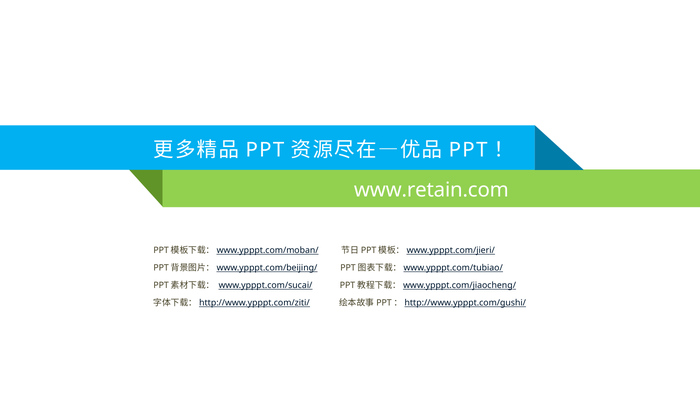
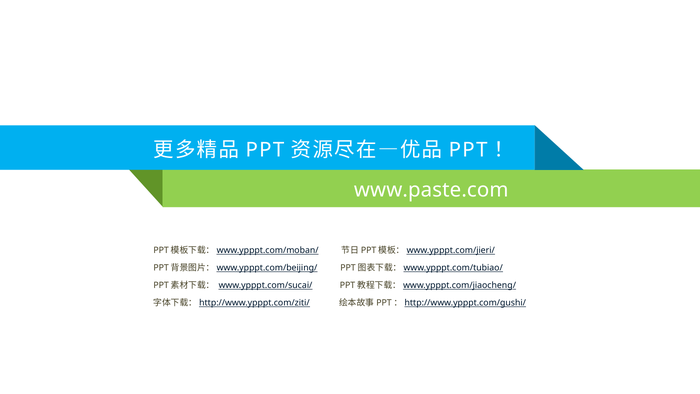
www.retain.com: www.retain.com -> www.paste.com (431, 190)
